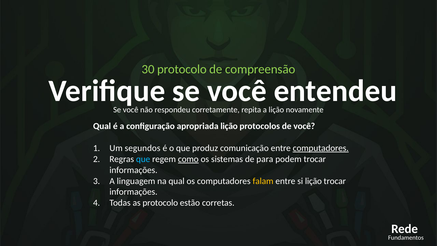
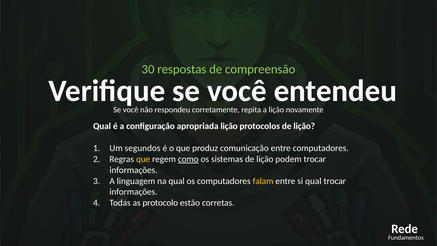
30 protocolo: protocolo -> respostas (182, 69)
protocolos de você: você -> lição (304, 126)
computadores underline: present -> none (321, 148)
que colour: light blue -> yellow (143, 159)
sistemas de para: para -> lição (265, 159)
si lição: lição -> qual (313, 181)
